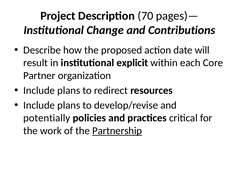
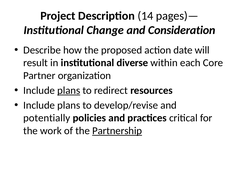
70: 70 -> 14 (145, 16)
Contributions: Contributions -> Consideration (182, 30)
explicit: explicit -> diverse (132, 63)
plans underline: none -> present (69, 91)
